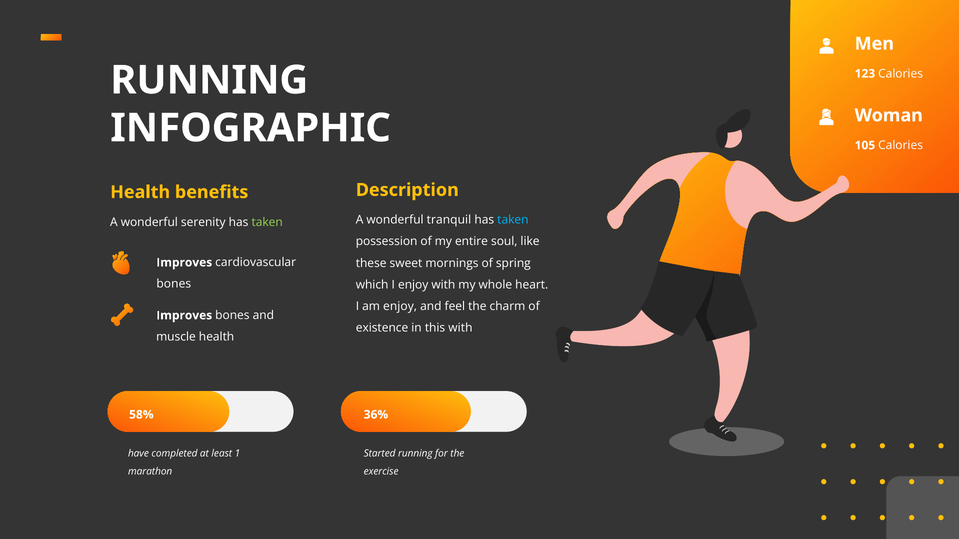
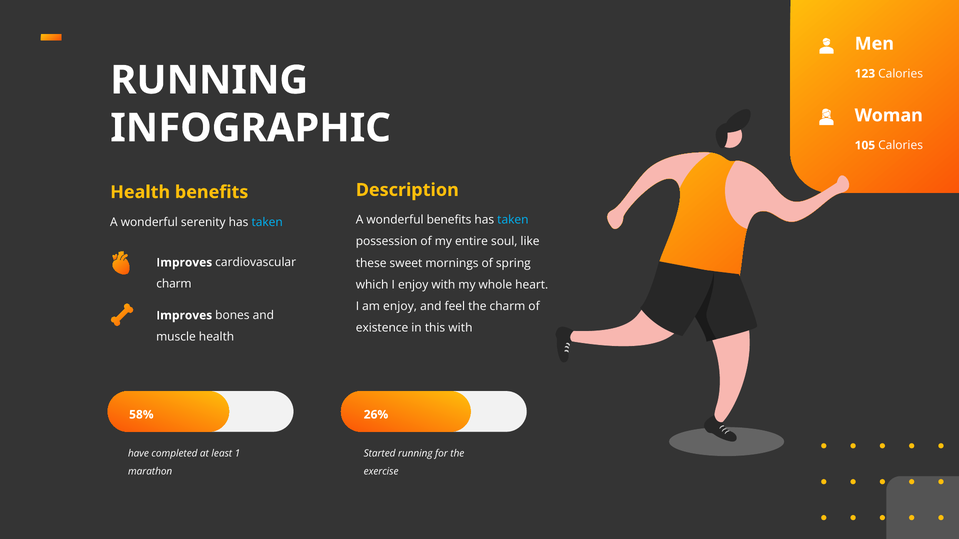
wonderful tranquil: tranquil -> benefits (449, 220)
taken colour: light green -> light blue (267, 222)
bones: bones -> charm (174, 284)
36%: 36% -> 26% (376, 415)
